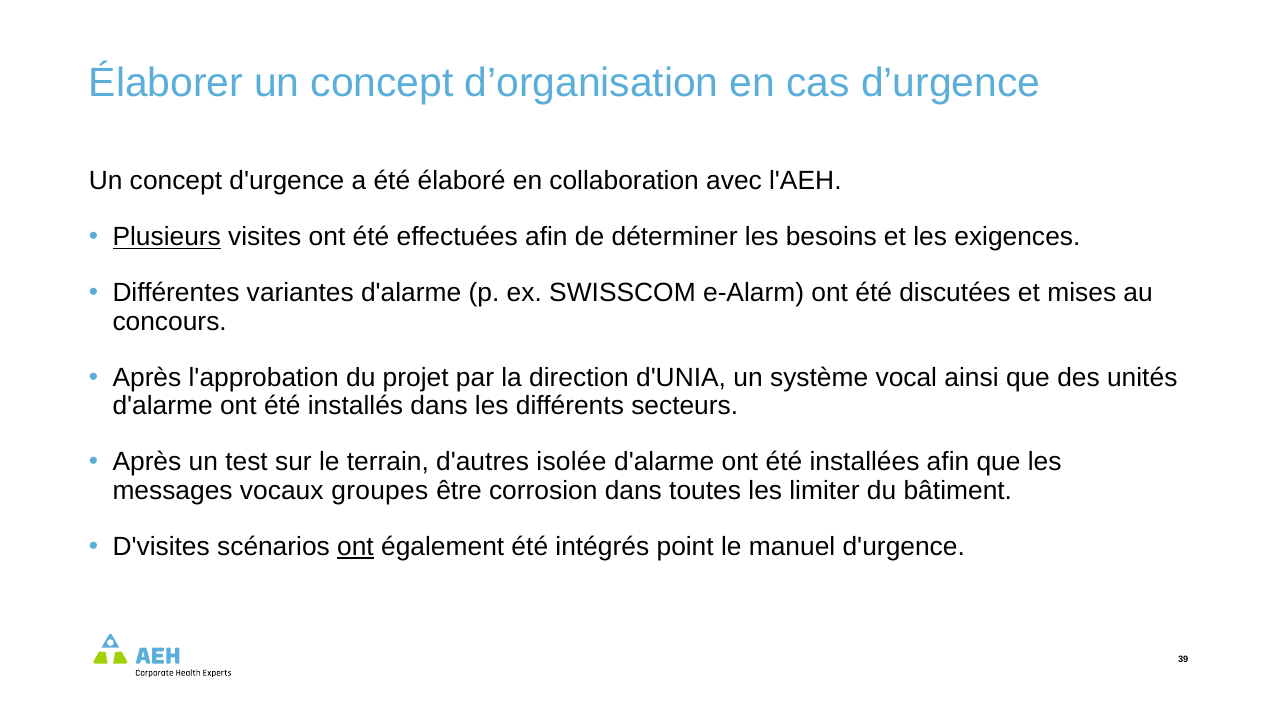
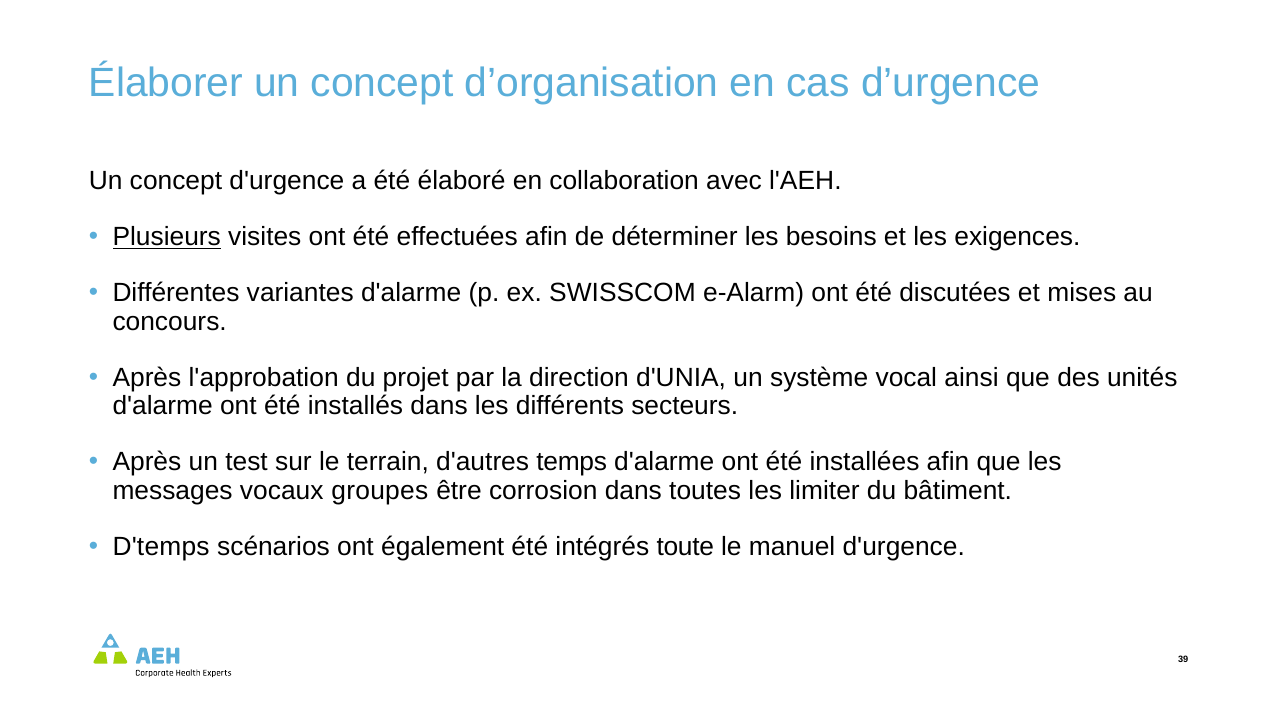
isolée: isolée -> temps (572, 462)
D'visites: D'visites -> D'temps (161, 547)
ont underline: present -> none (356, 547)
point: point -> toute (685, 547)
